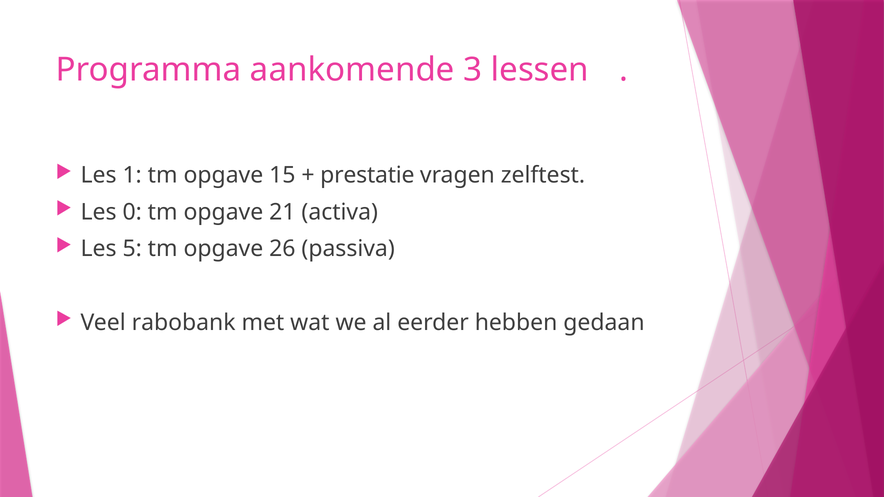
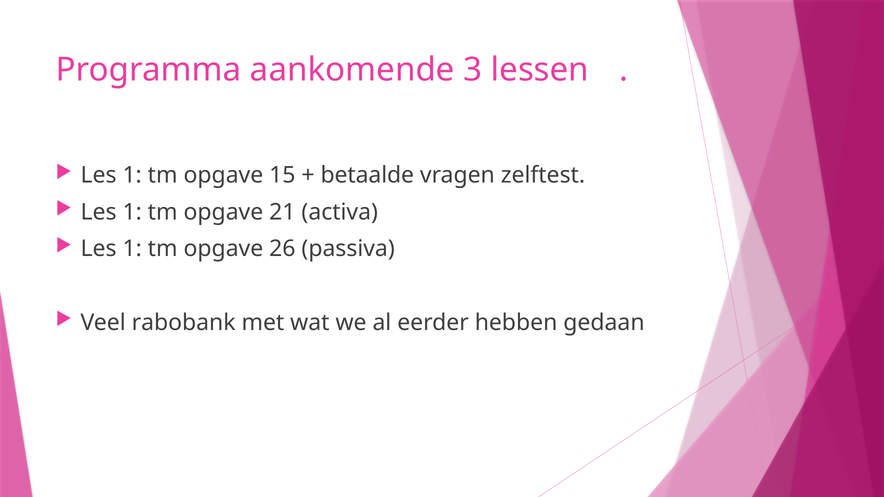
prestatie: prestatie -> betaalde (367, 175)
0: 0 -> 1 (132, 212)
5: 5 -> 1 (132, 249)
